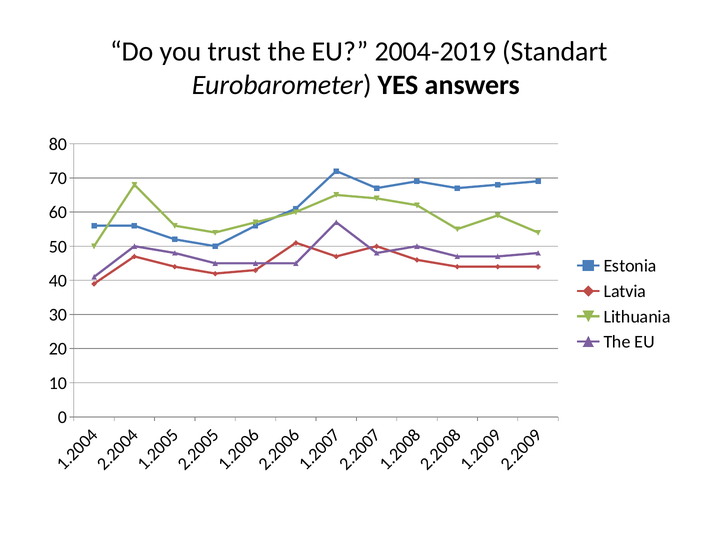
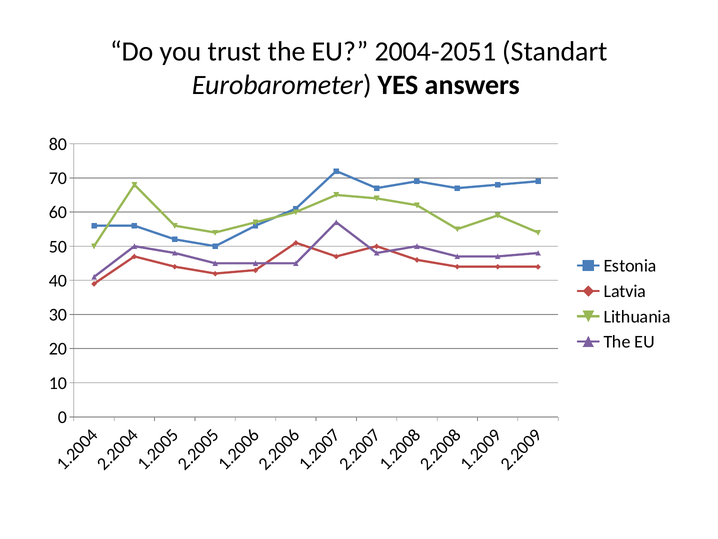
2004-2019: 2004-2019 -> 2004-2051 (435, 52)
